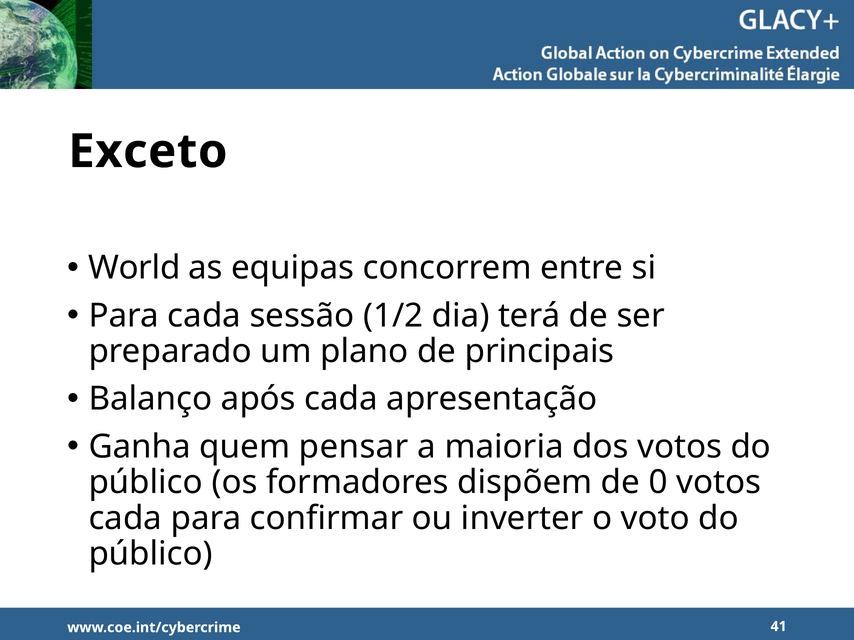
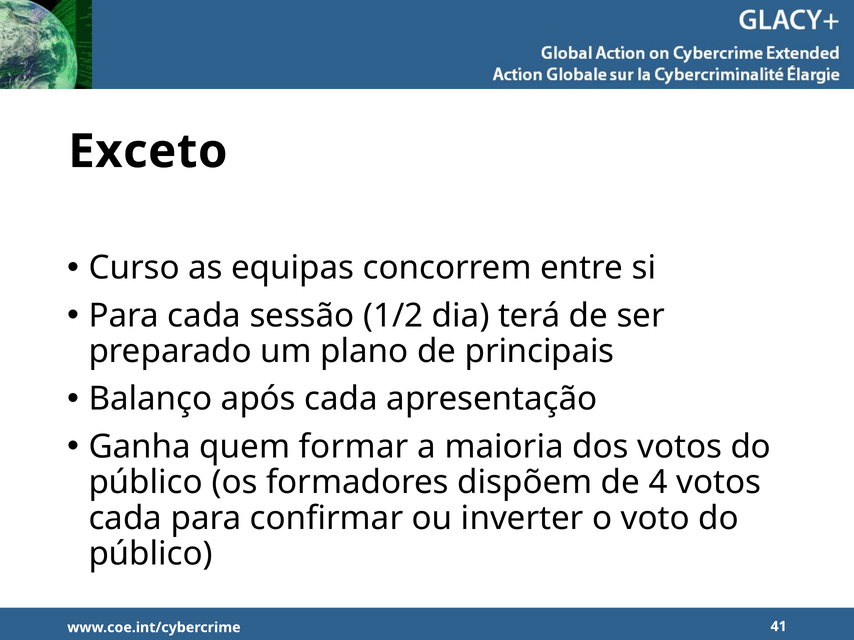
World: World -> Curso (134, 268)
pensar: pensar -> formar (354, 447)
0: 0 -> 4 (658, 483)
